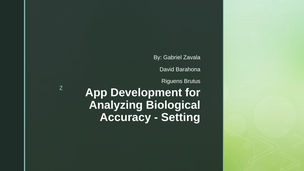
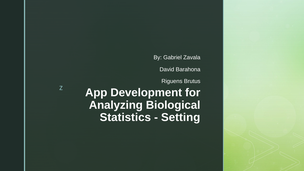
Accuracy: Accuracy -> Statistics (125, 117)
